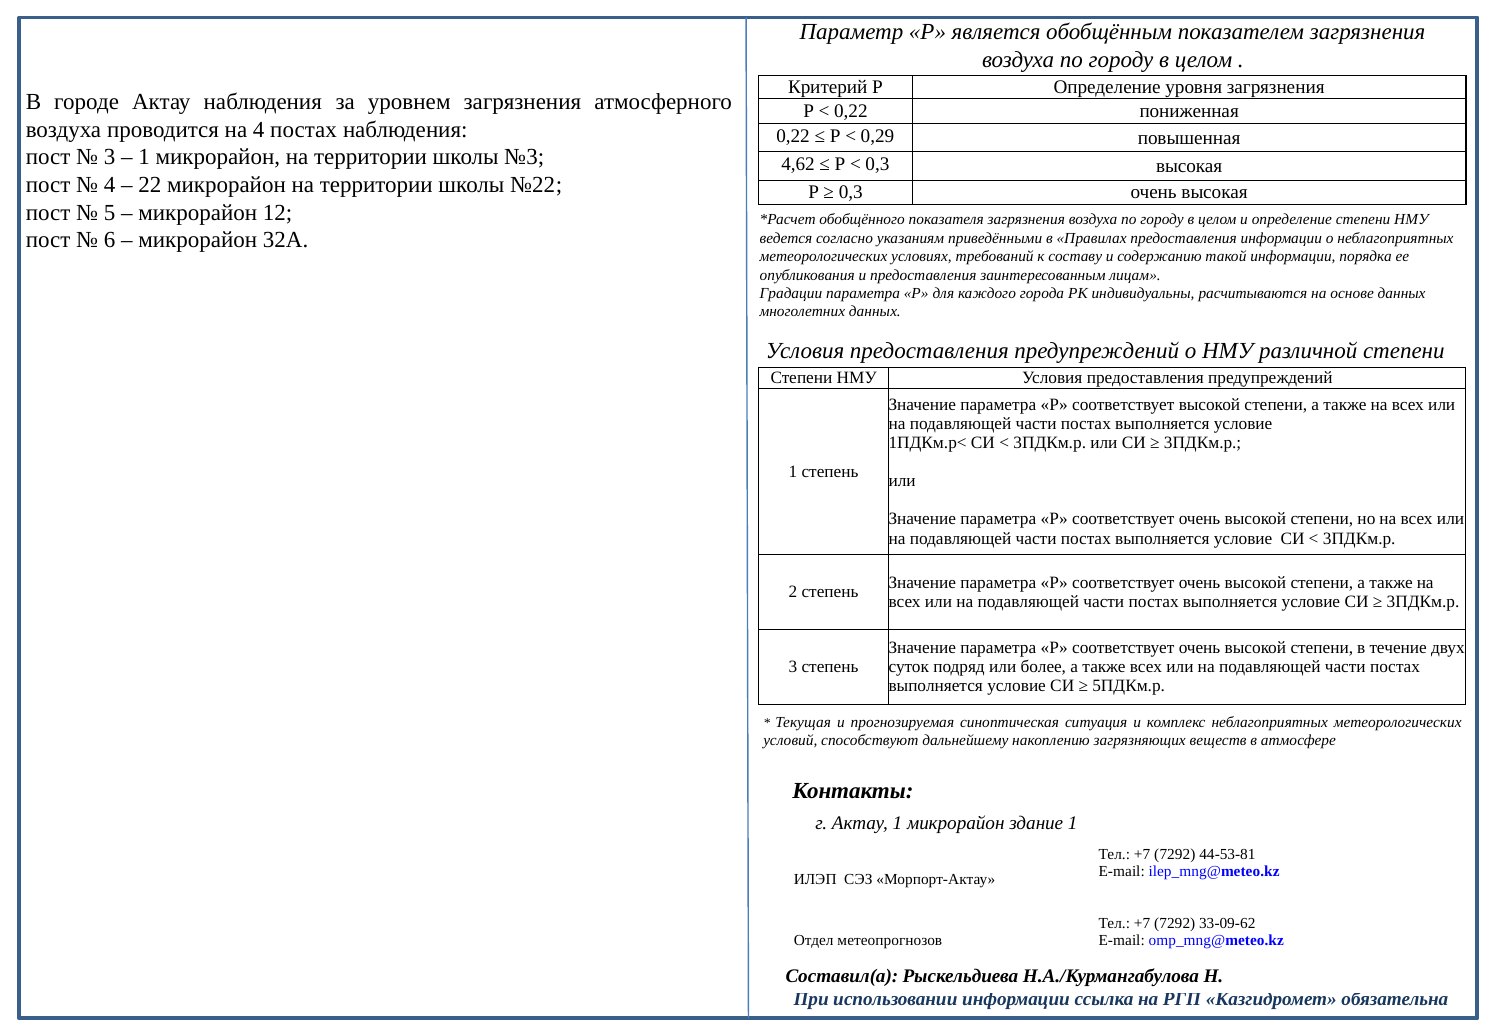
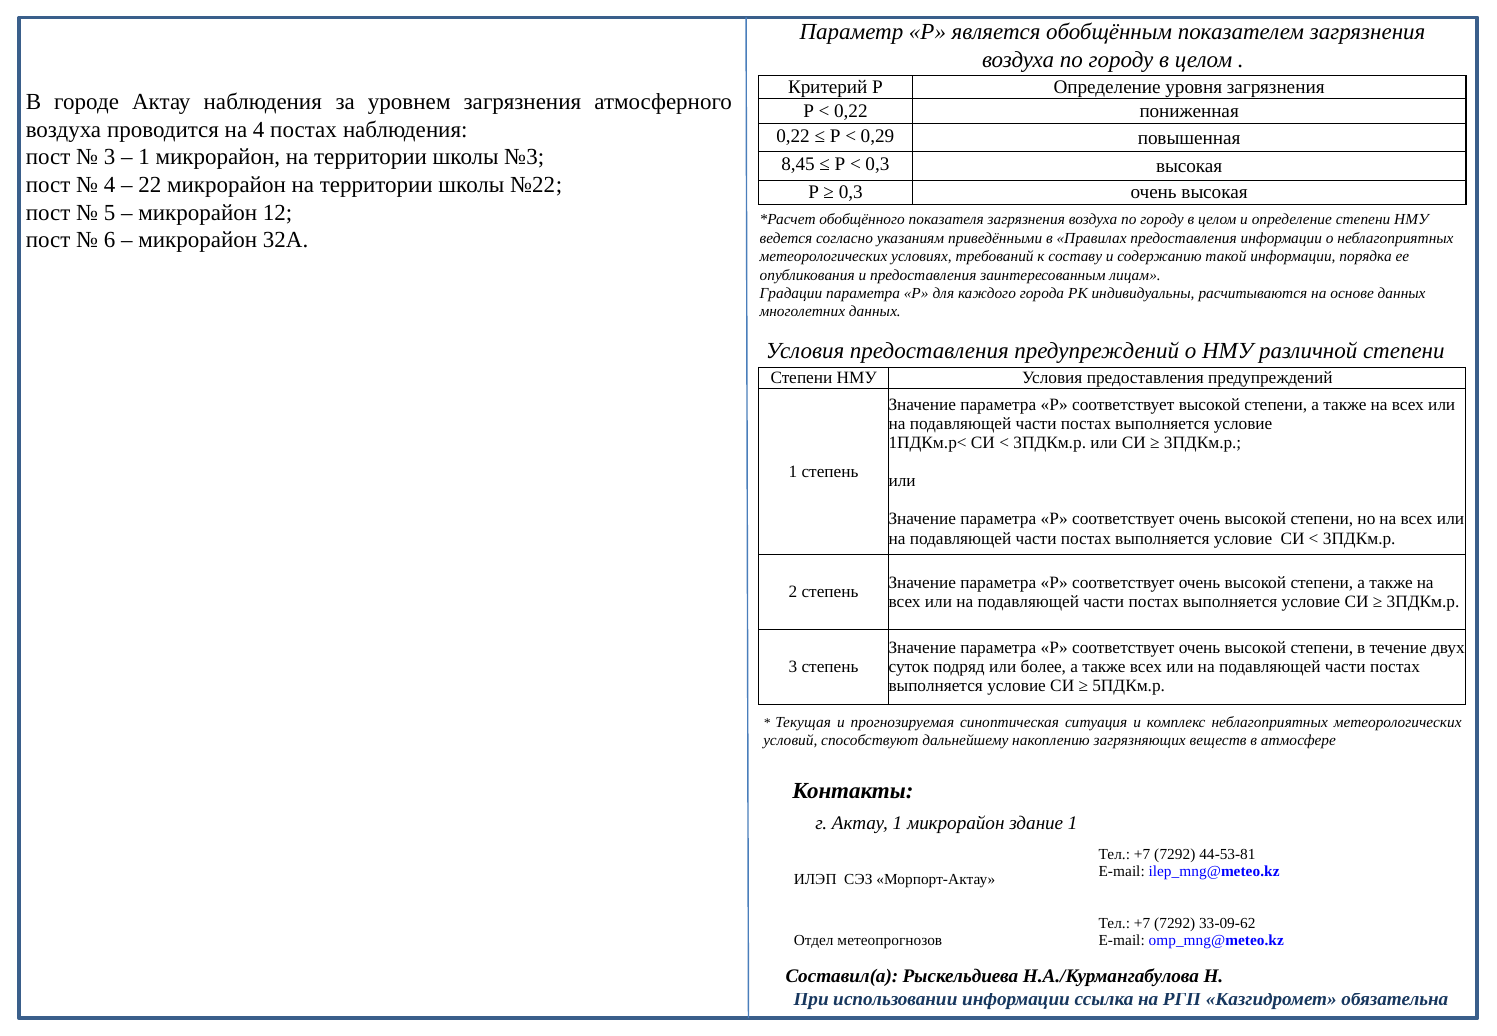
4,62: 4,62 -> 8,45 (798, 164)
